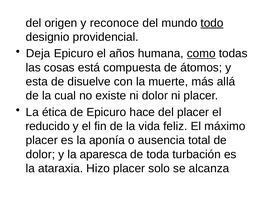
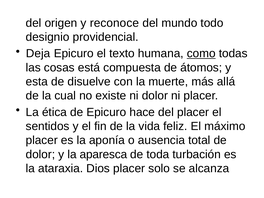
todo underline: present -> none (212, 23)
años: años -> texto (122, 53)
reducido: reducido -> sentidos (48, 126)
Hizo: Hizo -> Dios (98, 168)
